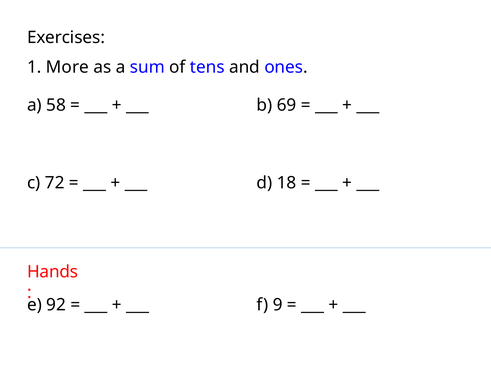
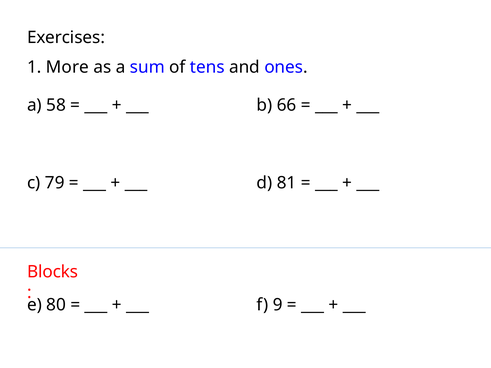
69: 69 -> 66 (287, 105)
72: 72 -> 79 (55, 183)
18: 18 -> 81 (287, 183)
Hands: Hands -> Blocks (53, 272)
92: 92 -> 80 (56, 305)
